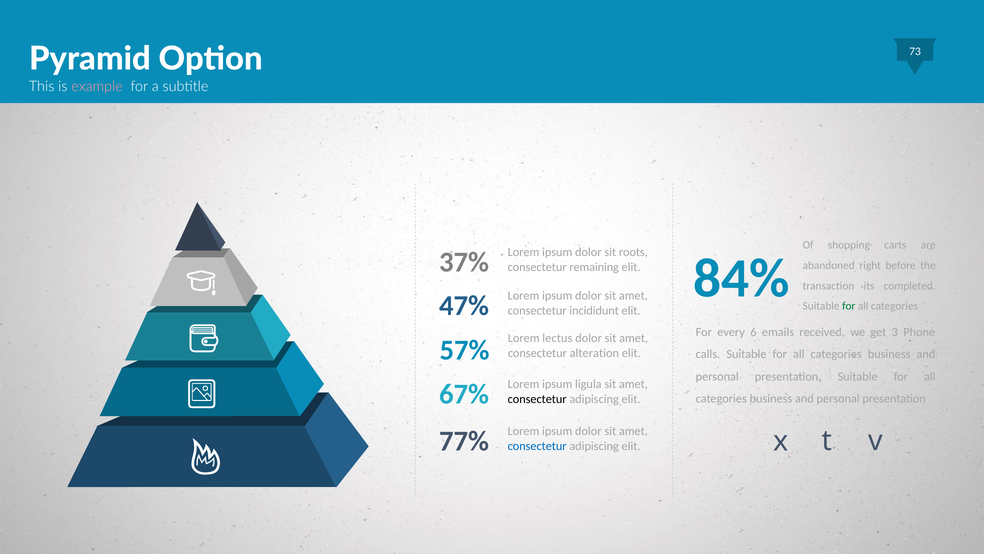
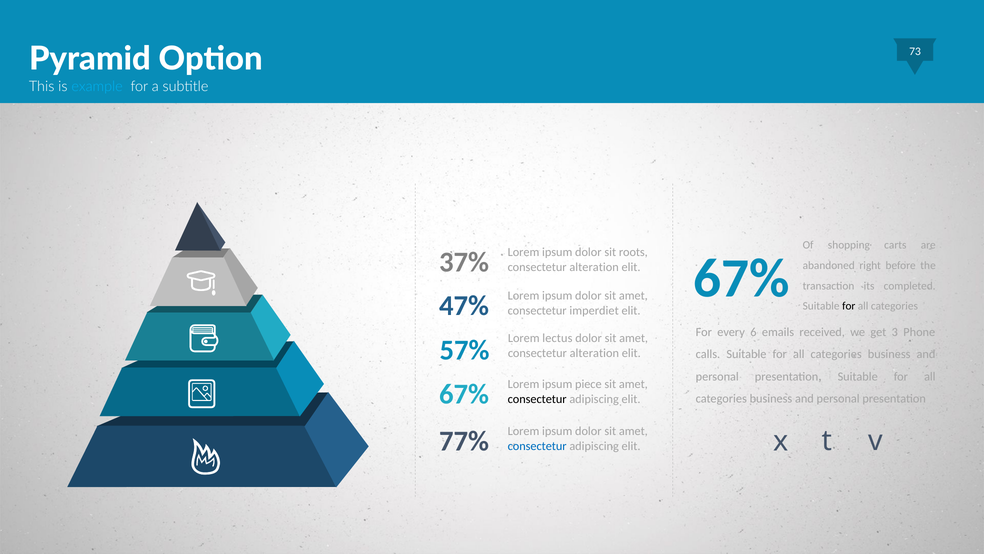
example colour: pink -> light blue (97, 86)
84%: 84% -> 67% (741, 278)
remaining: remaining -> alteration (594, 267)
for colour: green -> black (849, 306)
incididunt: incididunt -> imperdiet (594, 310)
ligula: ligula -> piece (588, 384)
